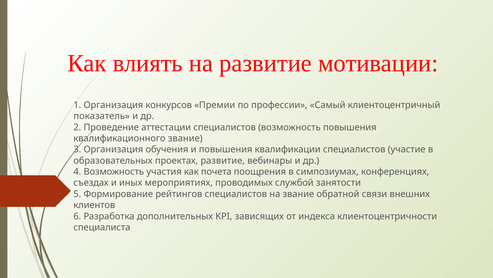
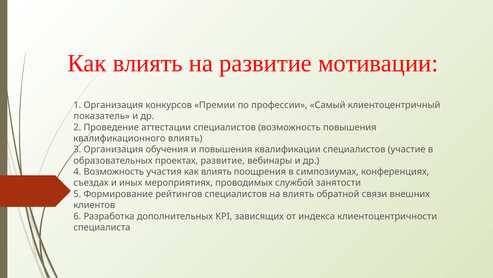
квалификационного звание: звание -> влиять (185, 138)
участия как почета: почета -> влиять (216, 171)
на звание: звание -> влиять (298, 194)
